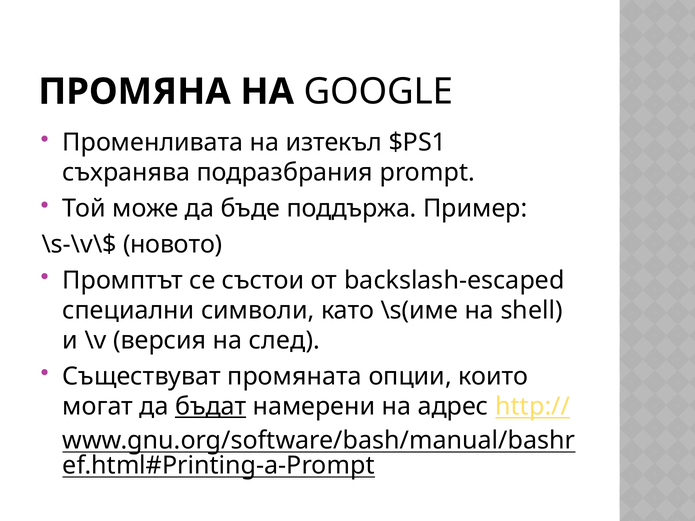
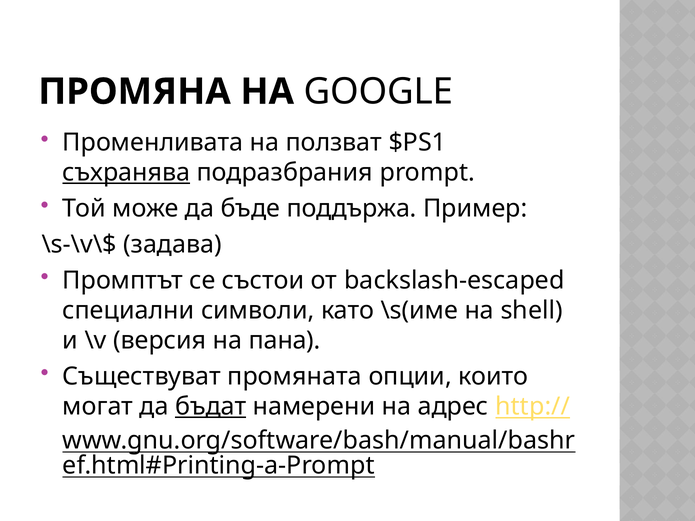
изтекъл: изтекъл -> ползват (334, 143)
съхранява underline: none -> present (126, 173)
новото: новото -> задава (173, 244)
след: след -> пана (285, 341)
